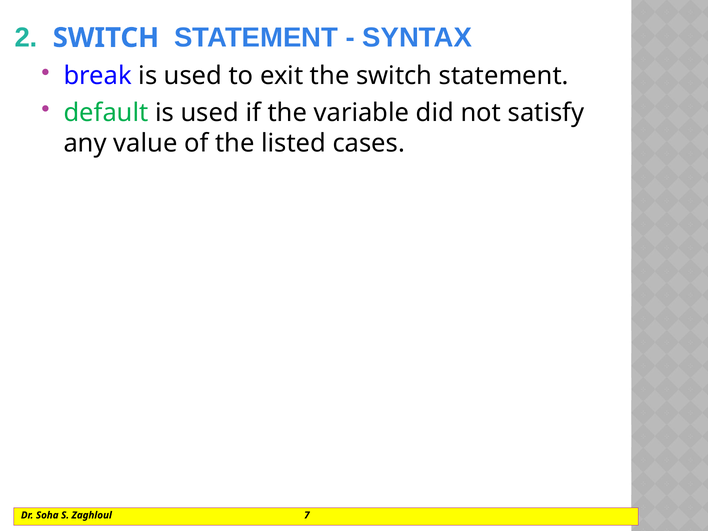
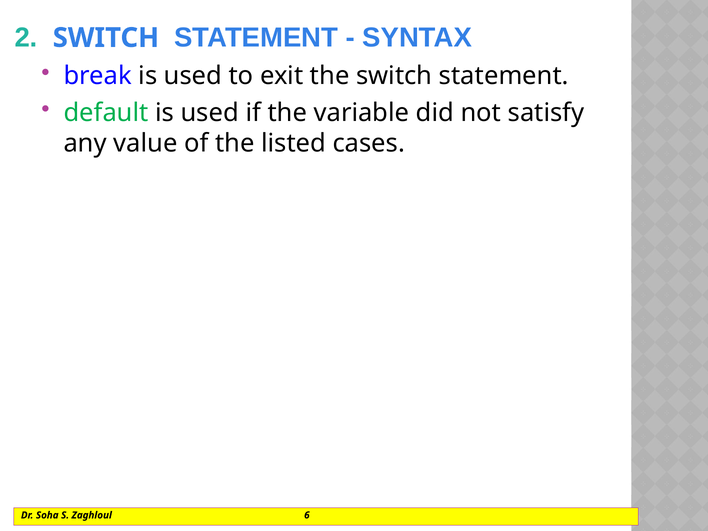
7: 7 -> 6 (307, 515)
